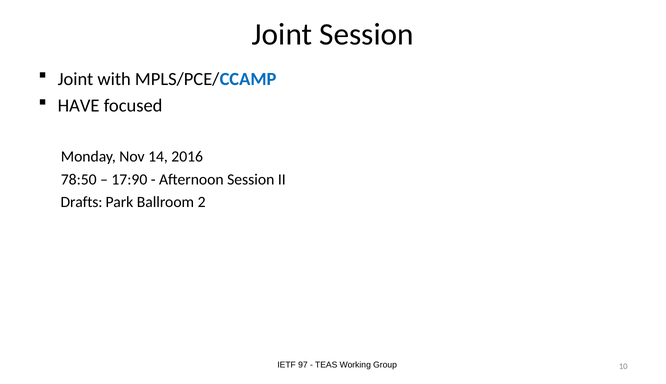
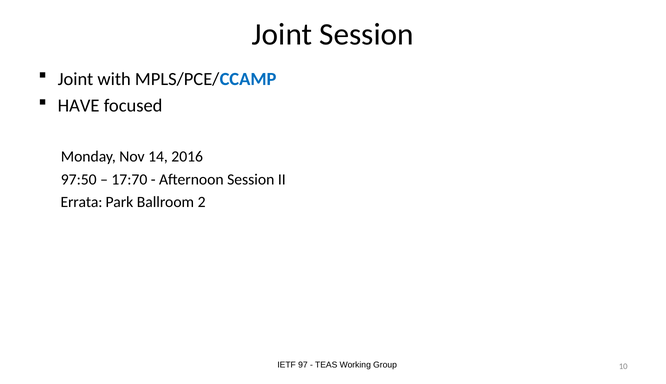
78:50: 78:50 -> 97:50 (79, 180)
17:90: 17:90 -> 17:70 (129, 180)
Drafts: Drafts -> Errata (82, 202)
